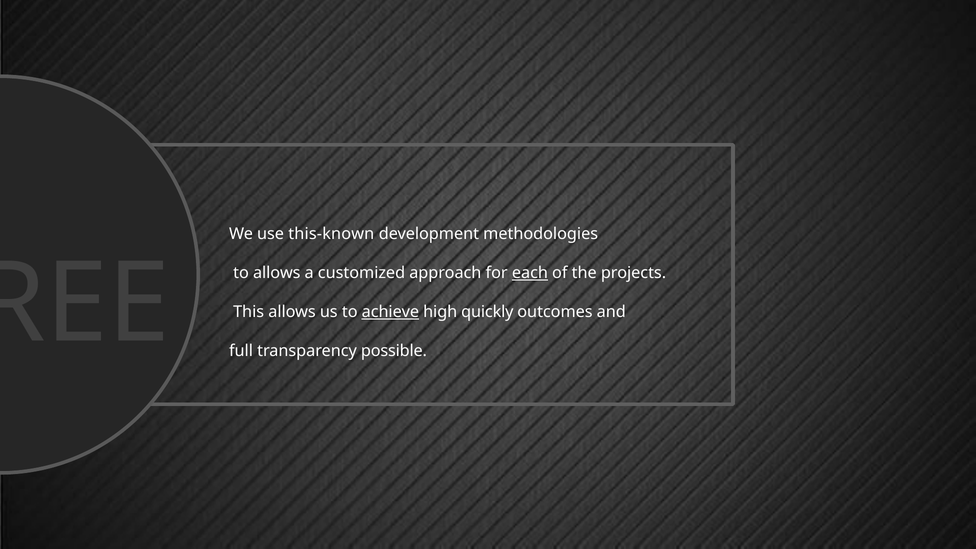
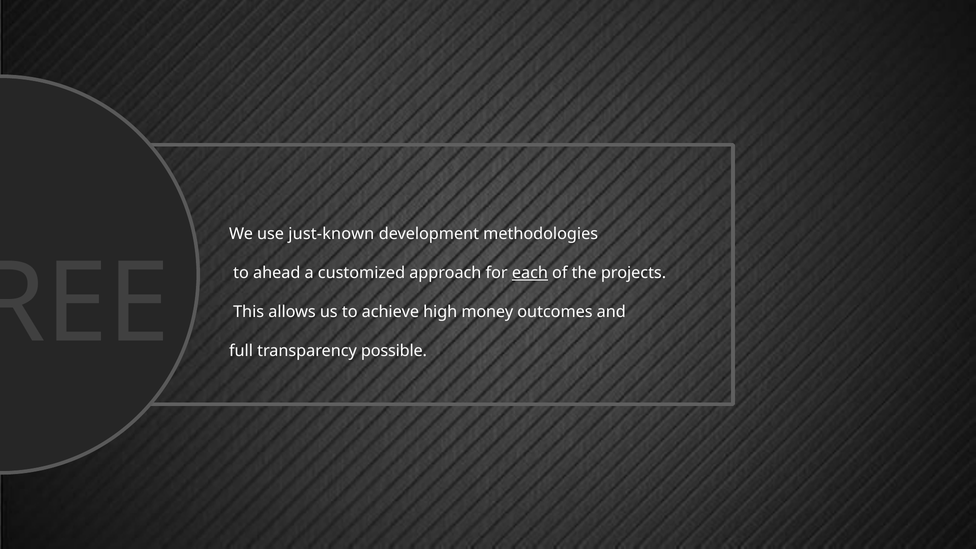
this-known: this-known -> just-known (331, 234)
to allows: allows -> ahead (277, 273)
achieve underline: present -> none (390, 312)
quickly: quickly -> money (487, 312)
